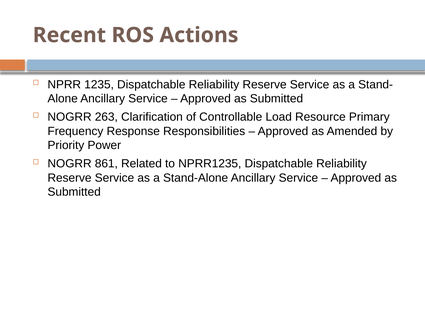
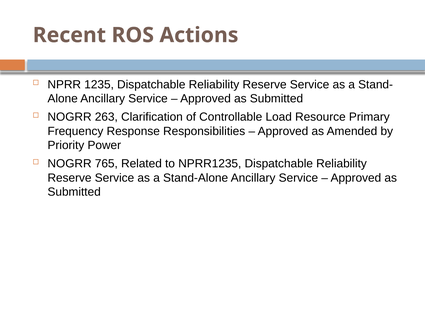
861: 861 -> 765 (106, 164)
